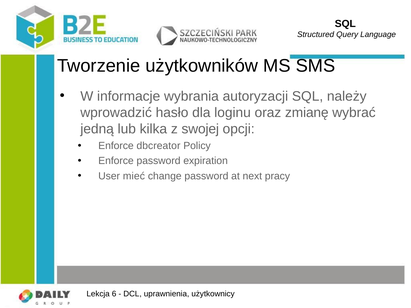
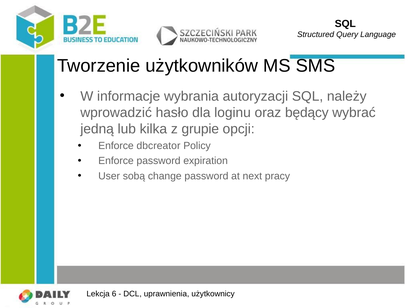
zmianę: zmianę -> będący (307, 113)
swojej: swojej -> grupie (200, 129)
mieć: mieć -> sobą (134, 176)
